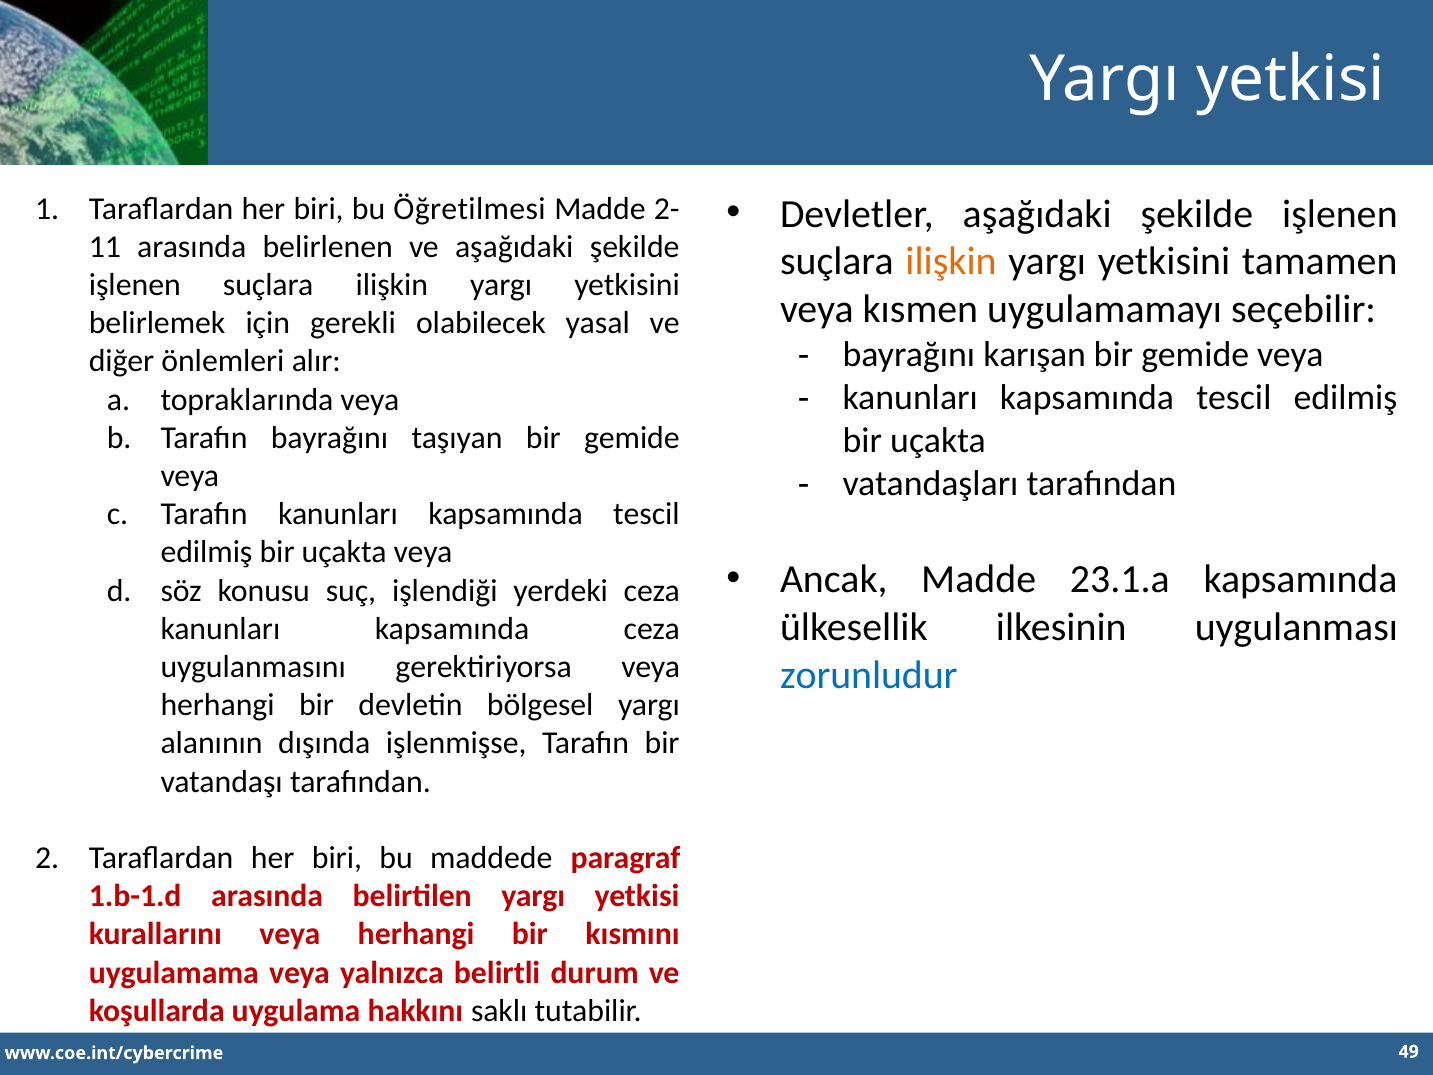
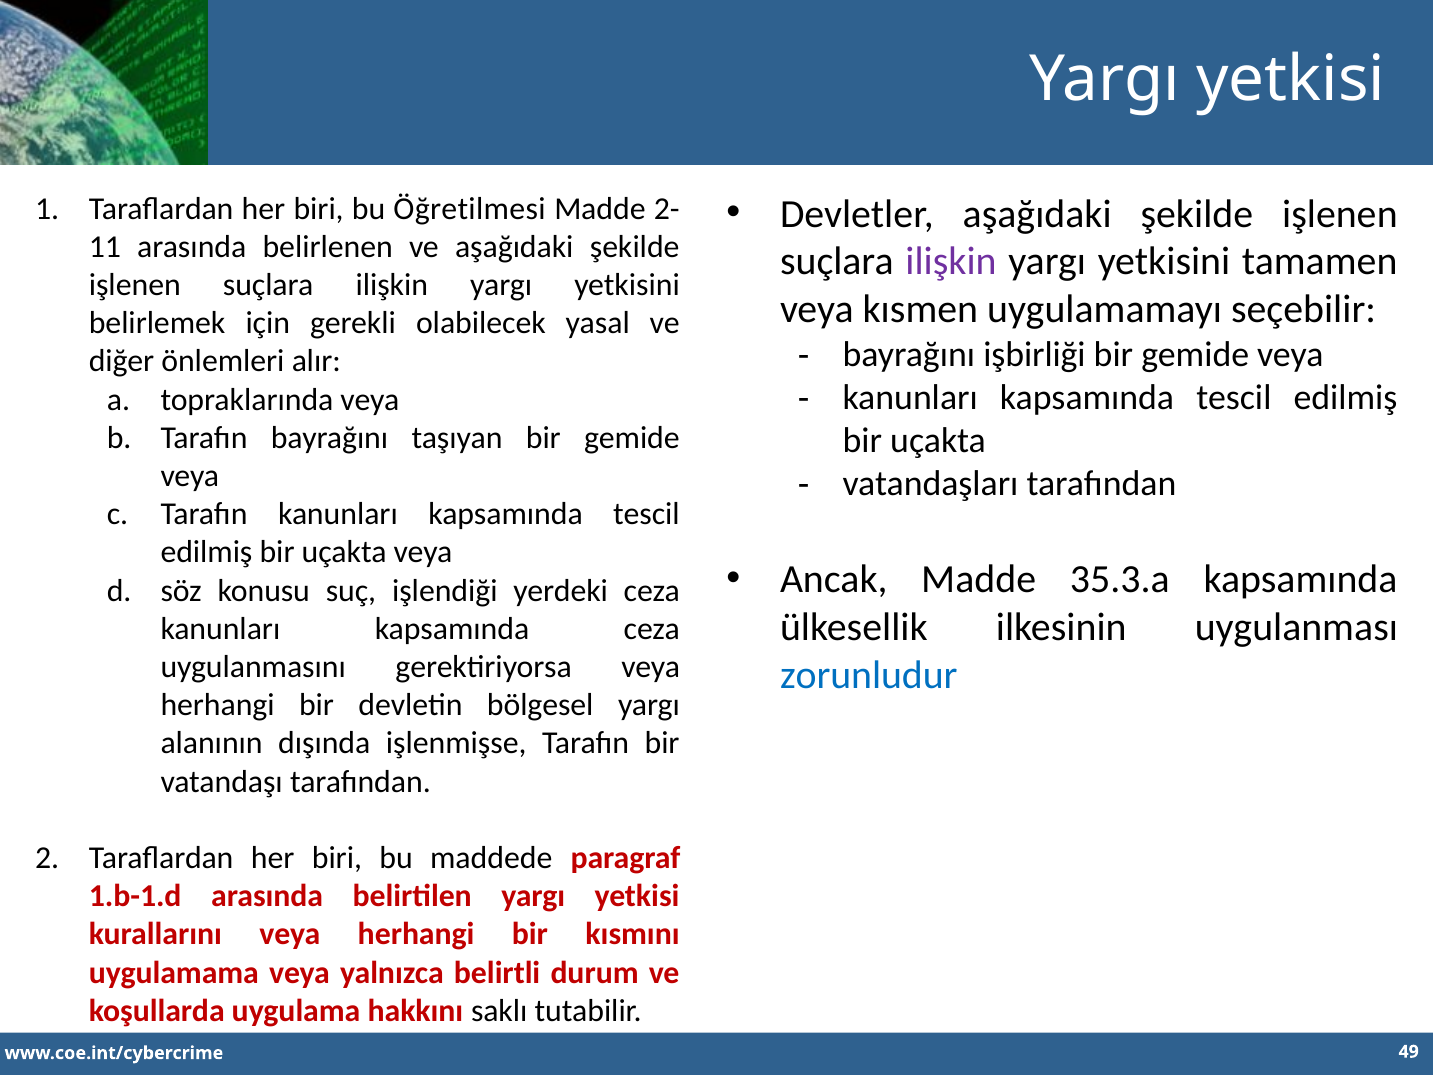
ilişkin colour: orange -> purple (951, 262)
karışan: karışan -> işbirliği (1034, 355)
23.1.a: 23.1.a -> 35.3.a (1120, 579)
